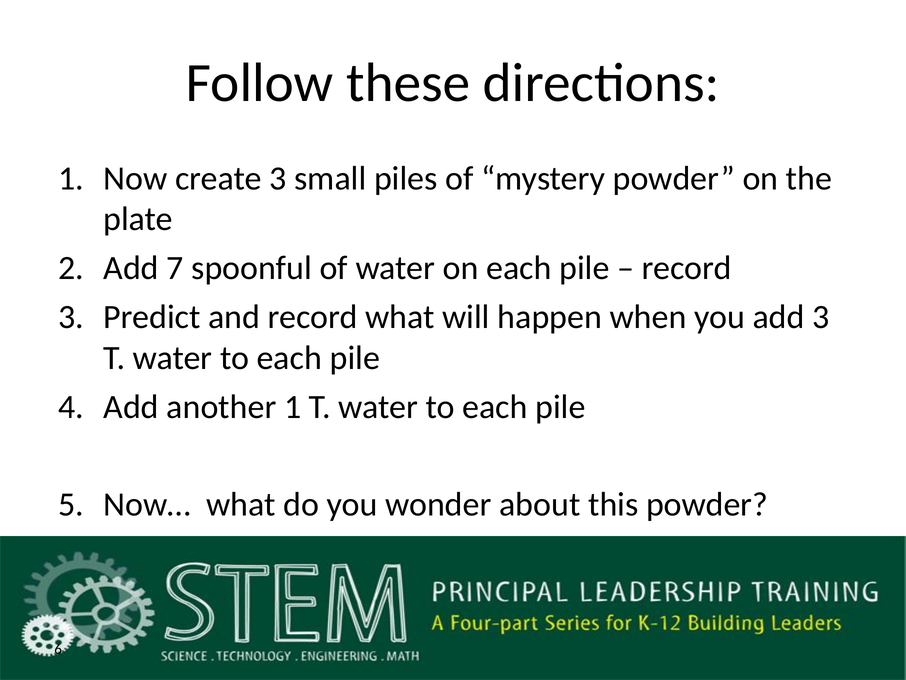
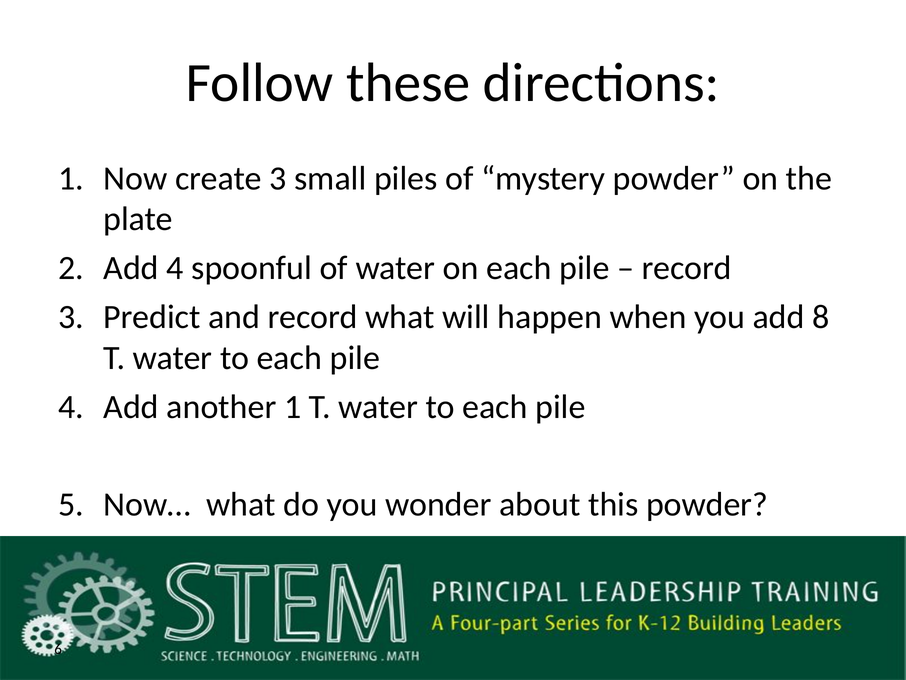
Add 7: 7 -> 4 (175, 268)
add 3: 3 -> 8 (821, 317)
